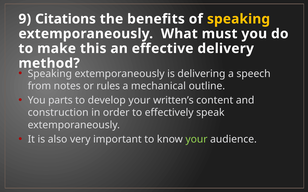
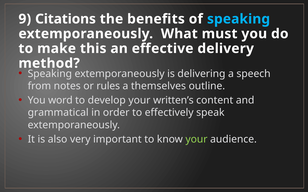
speaking colour: yellow -> light blue (239, 19)
mechanical: mechanical -> themselves (158, 86)
parts: parts -> word (60, 101)
construction: construction -> grammatical (58, 113)
